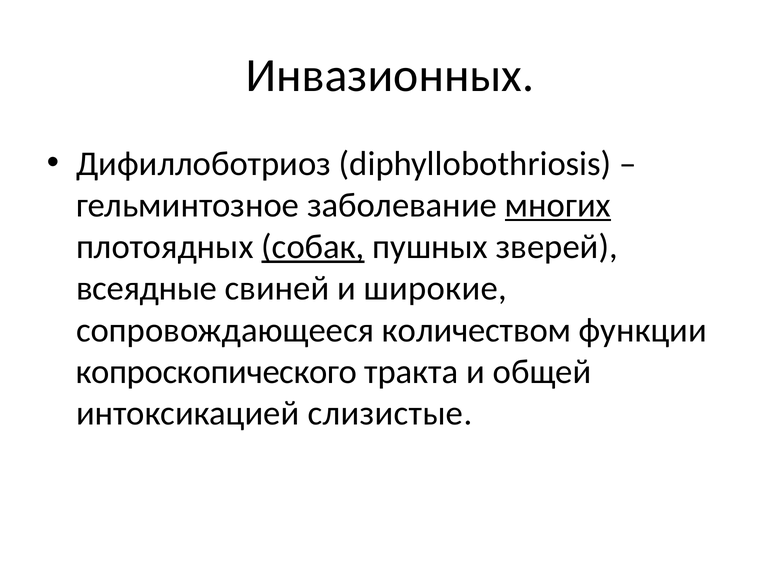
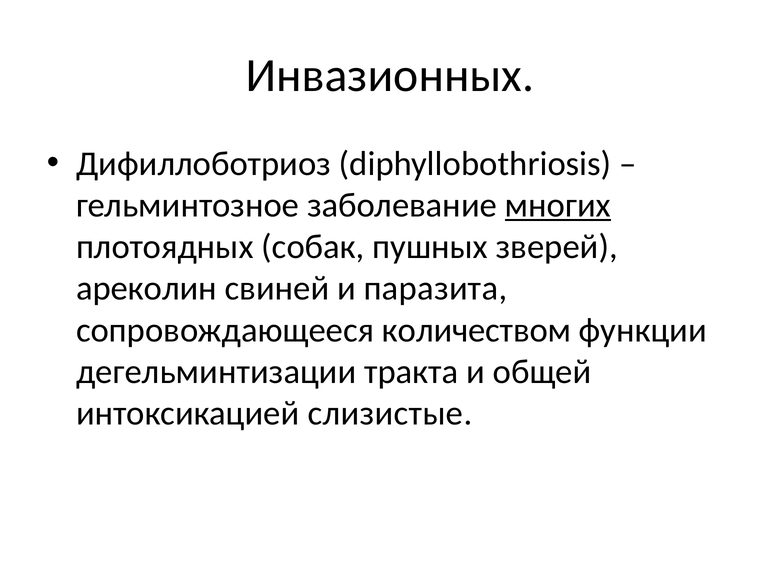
собак underline: present -> none (313, 247)
всеядные: всеядные -> ареколин (147, 288)
широкие: широкие -> паразита (435, 288)
копроскопического: копроскопического -> дегельминтизации (216, 372)
